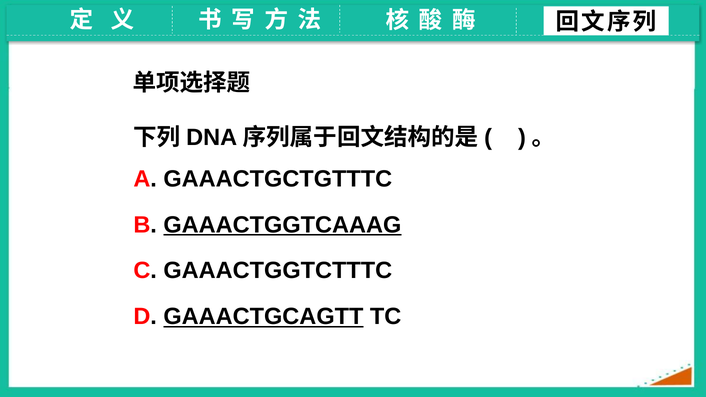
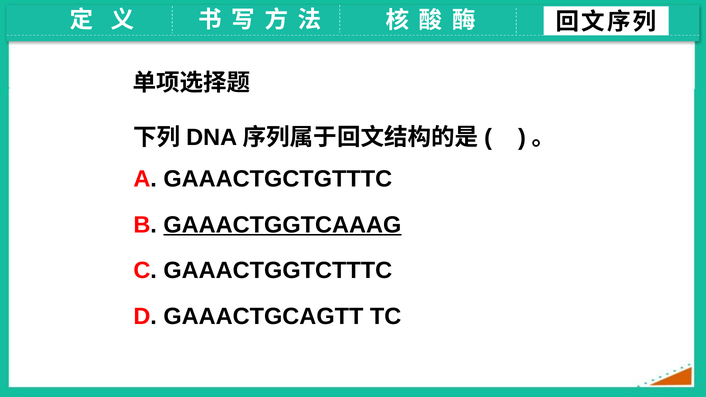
GAAACTGCAGTT underline: present -> none (263, 317)
